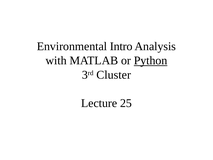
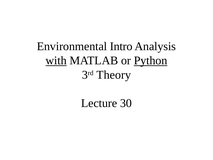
with underline: none -> present (56, 60)
Cluster: Cluster -> Theory (114, 75)
25: 25 -> 30 (126, 103)
